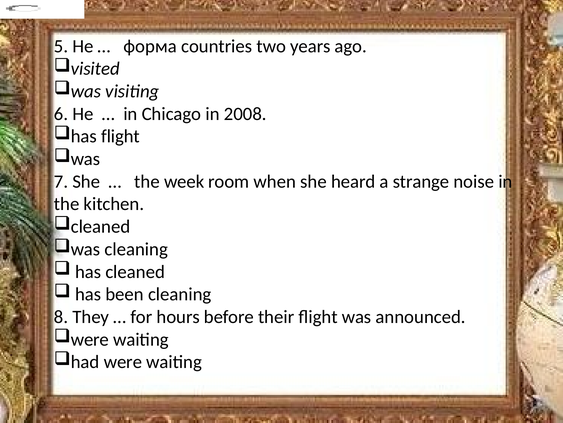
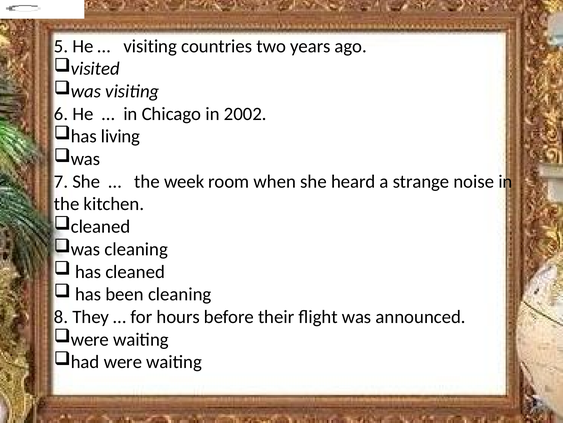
форма: форма -> visiting (150, 46)
2008: 2008 -> 2002 (245, 114)
has flight: flight -> living (120, 136)
